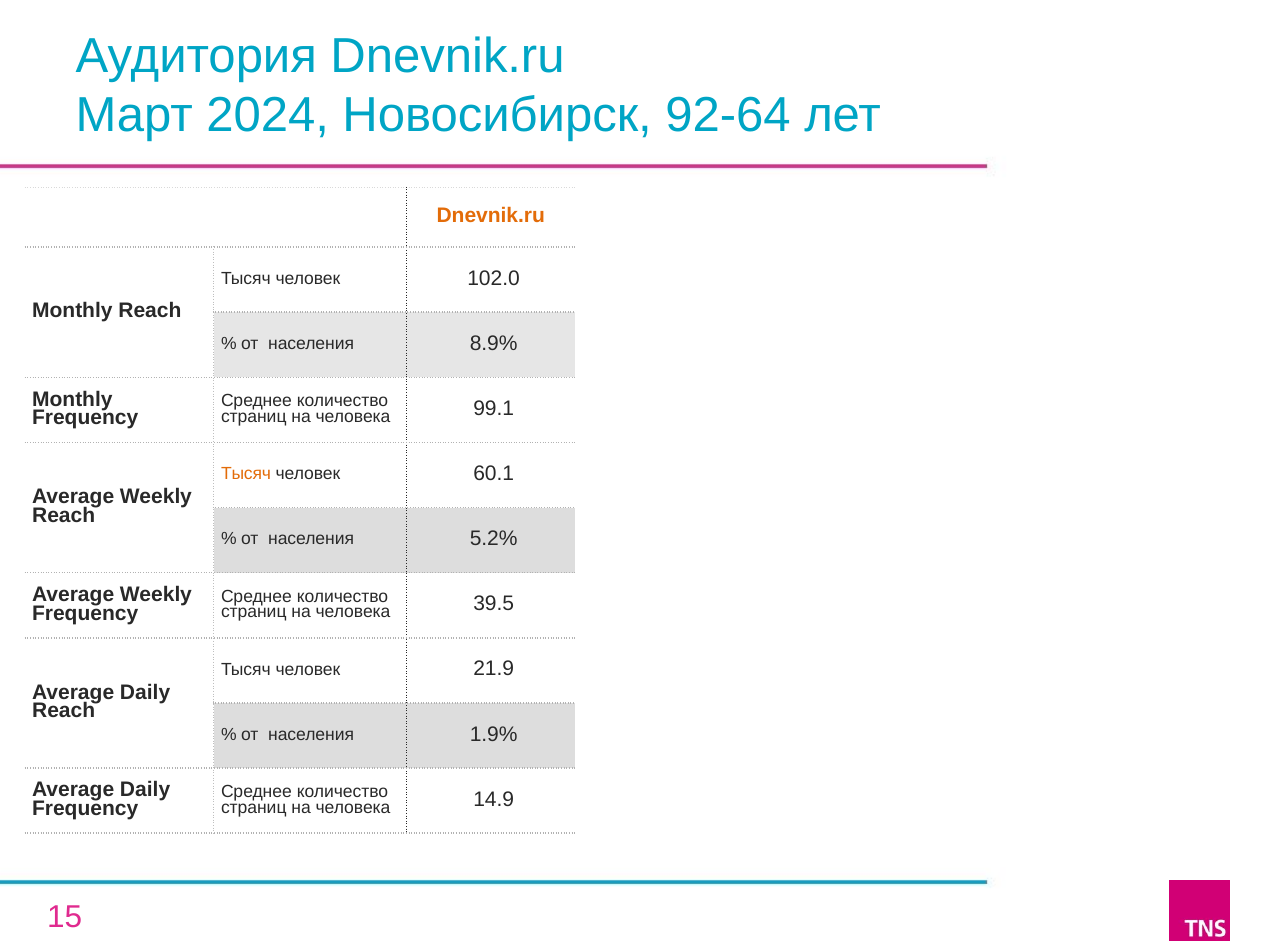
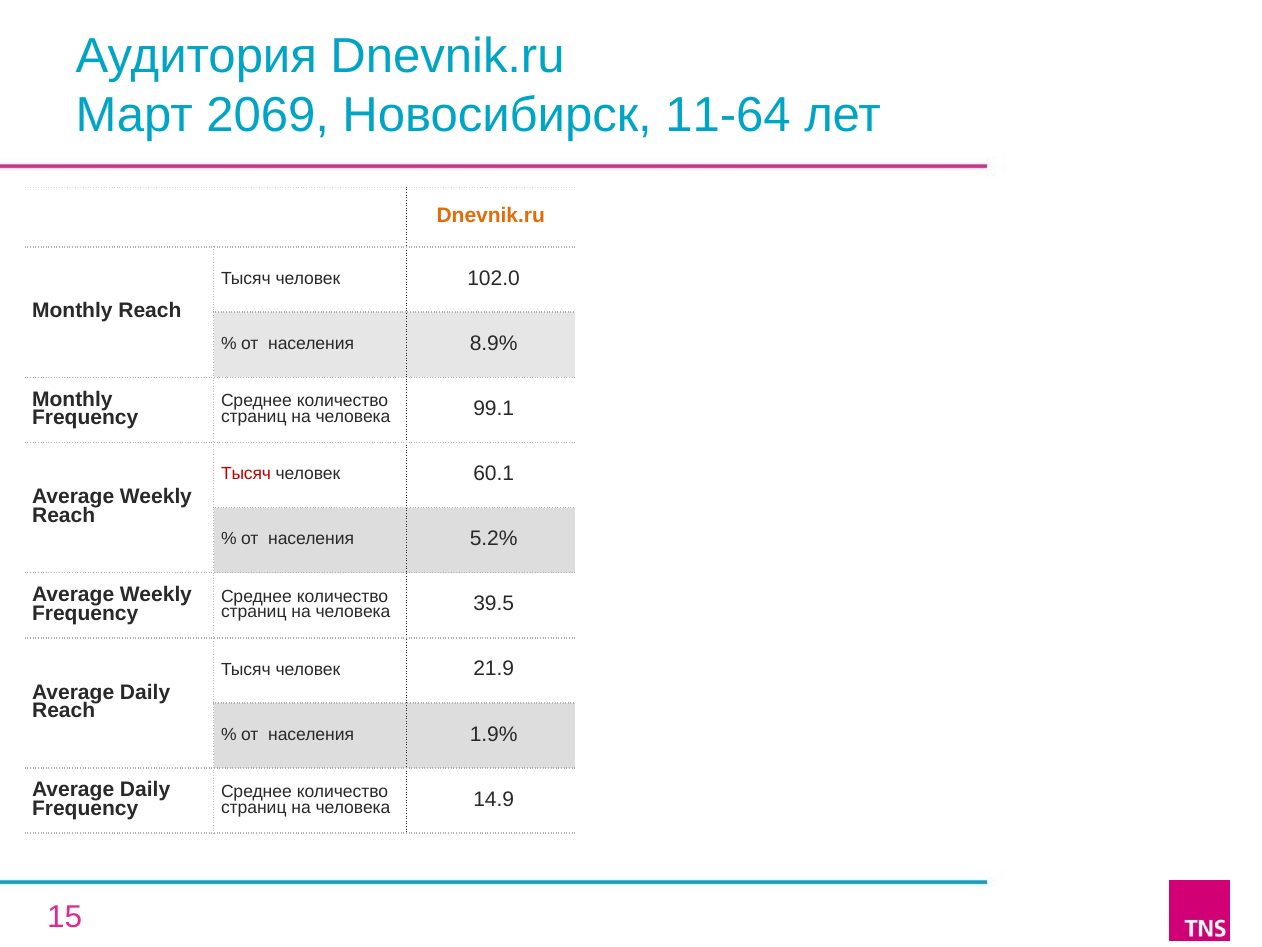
2024: 2024 -> 2069 (268, 115)
92-64: 92-64 -> 11-64 (728, 115)
Тысяч colour: orange -> red (246, 474)
